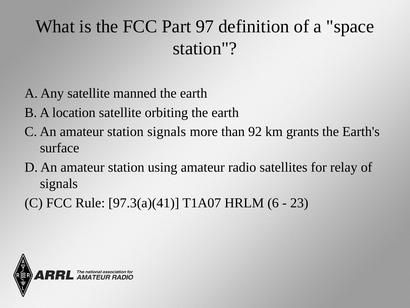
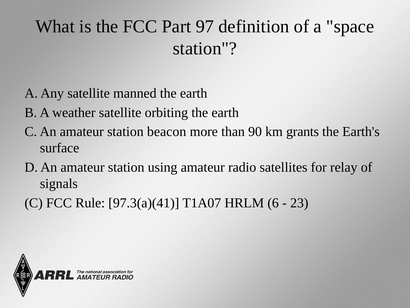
location: location -> weather (74, 112)
station signals: signals -> beacon (167, 131)
92: 92 -> 90 (255, 131)
